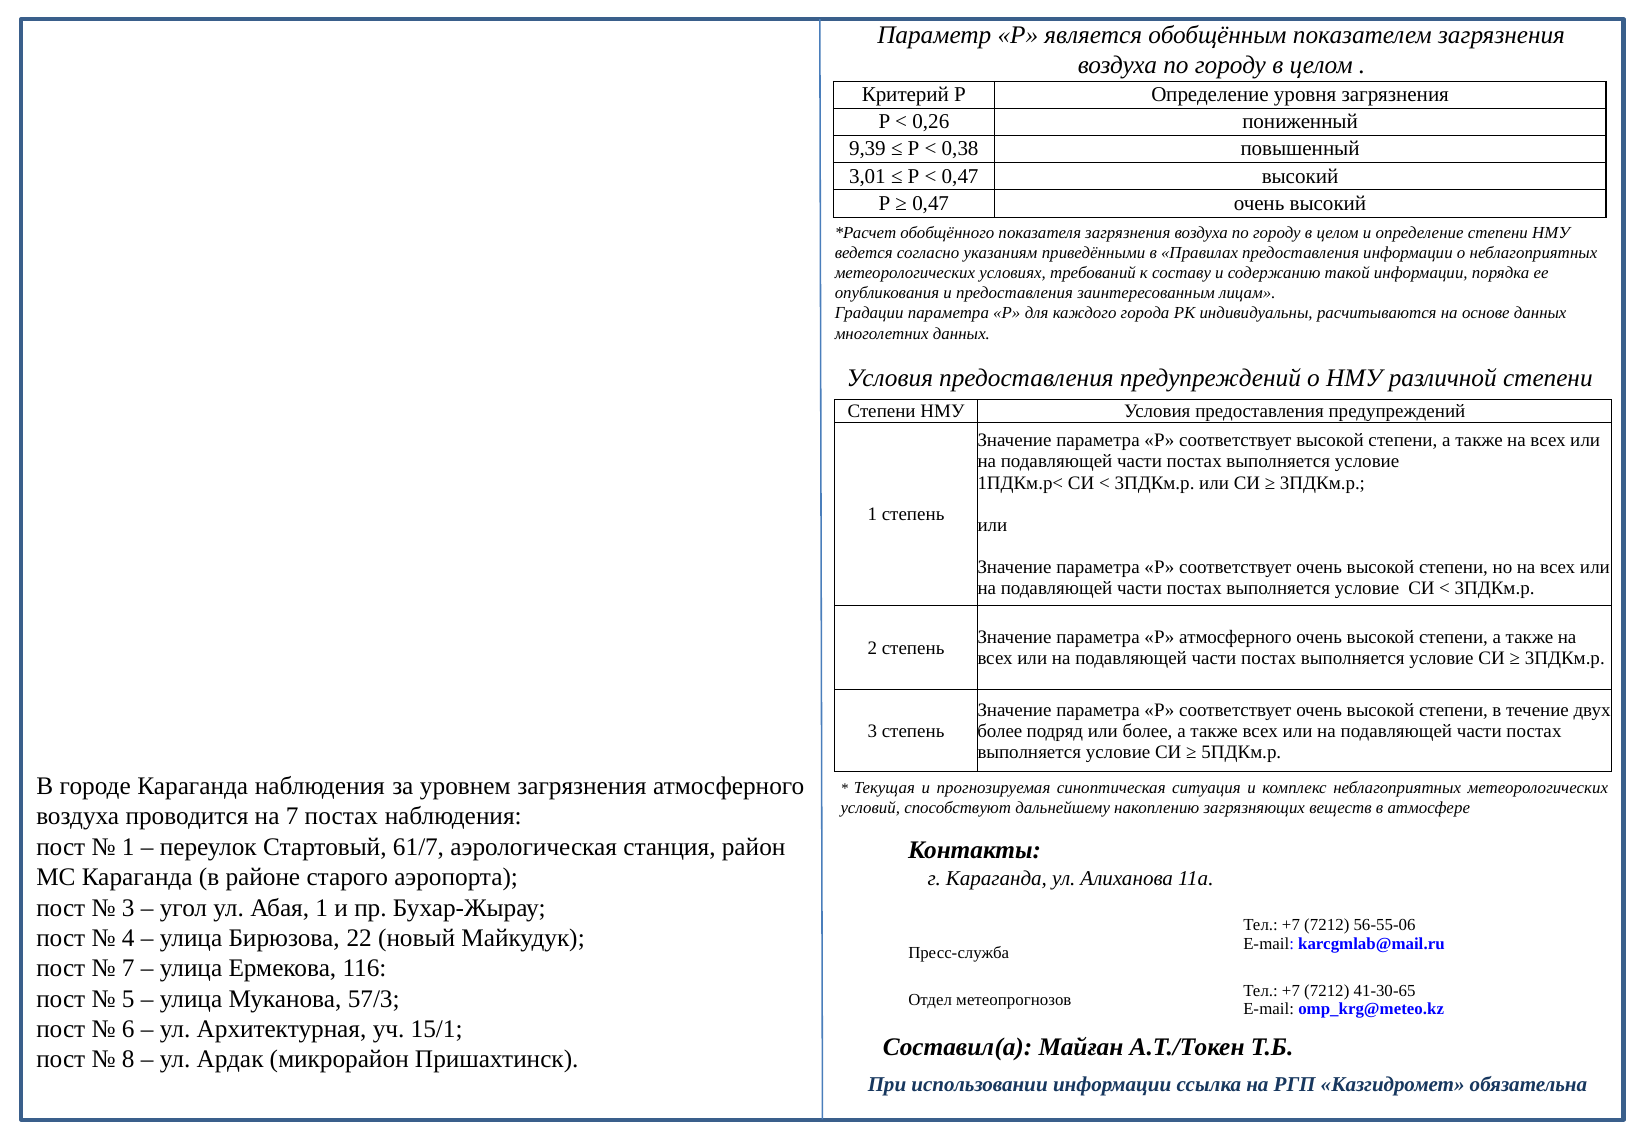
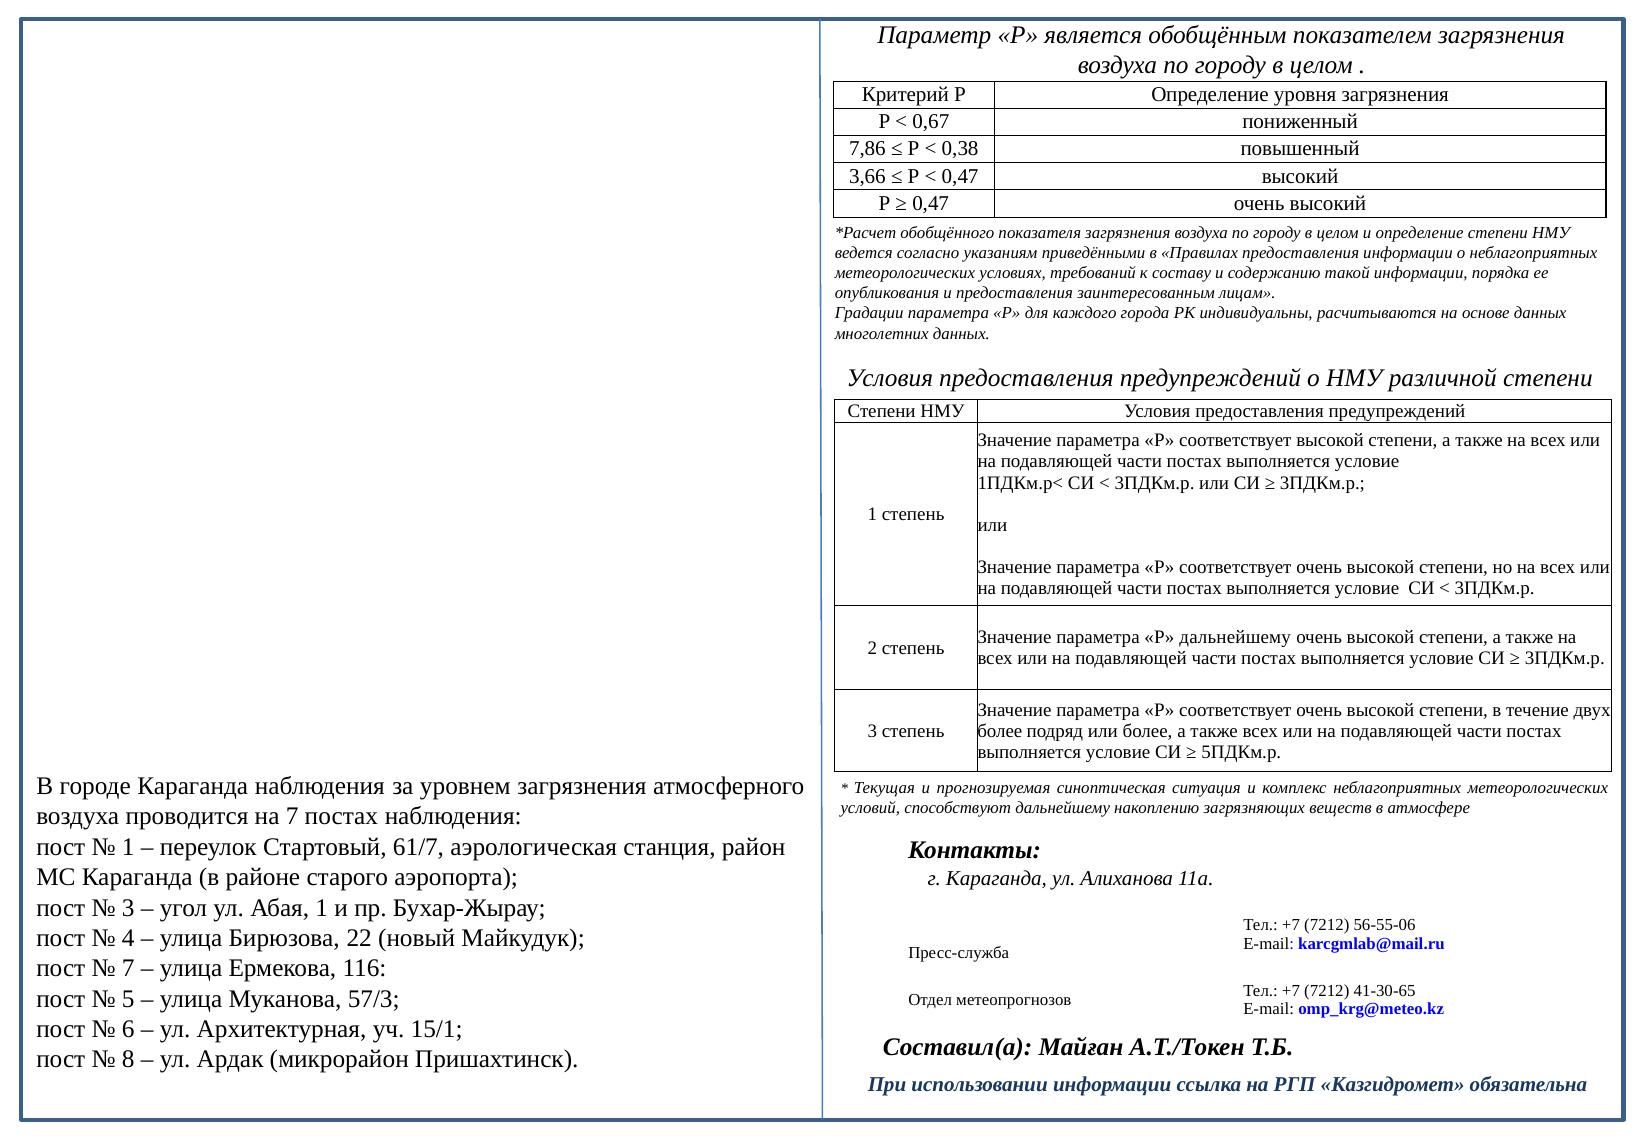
0,26: 0,26 -> 0,67 (931, 122)
9,39: 9,39 -> 7,86 (867, 149)
3,01: 3,01 -> 3,66 (867, 176)
Р атмосферного: атмосферного -> дальнейшему (1235, 637)
